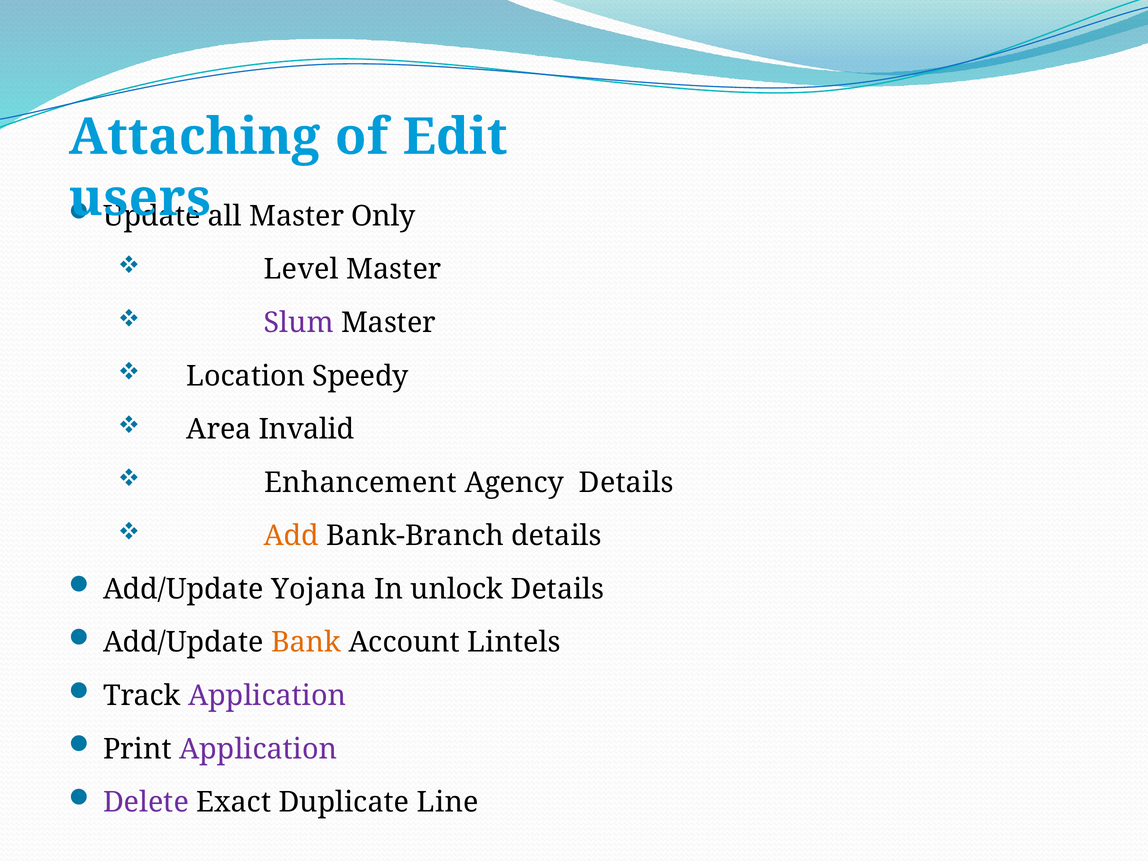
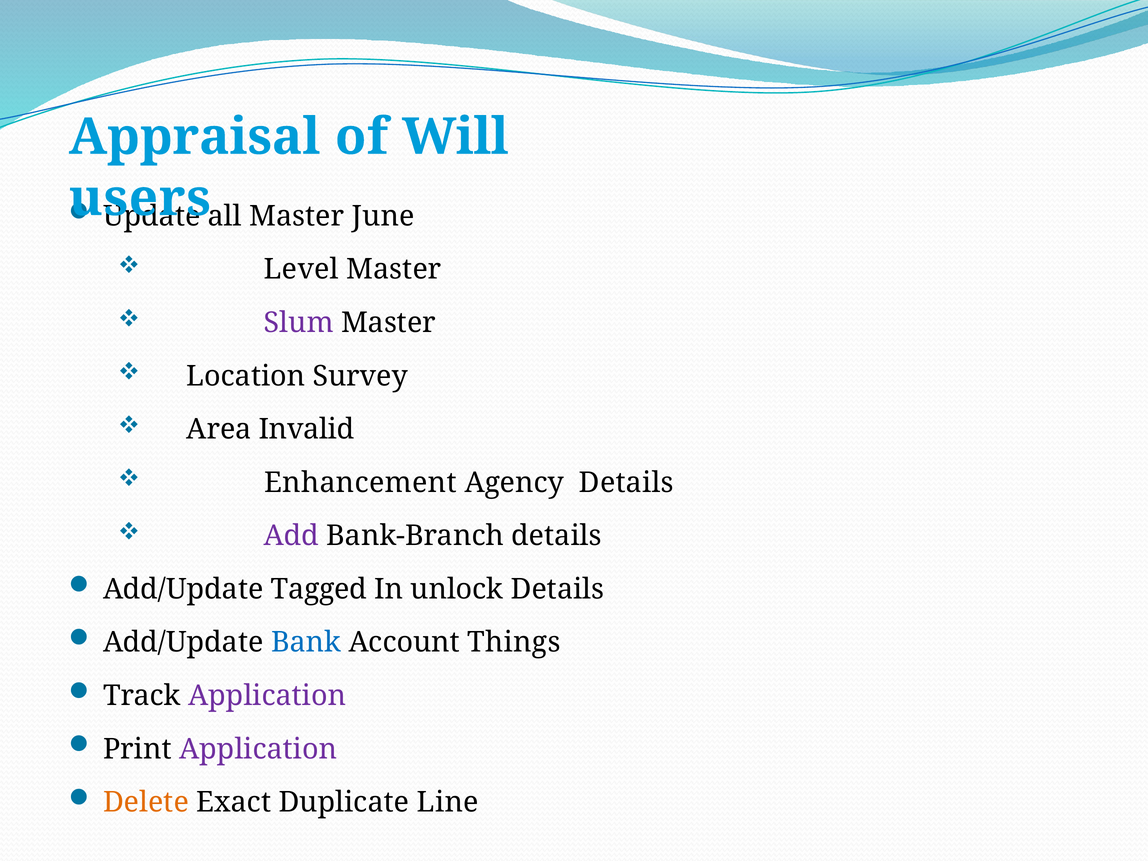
Attaching: Attaching -> Appraisal (194, 137)
Edit: Edit -> Will (455, 137)
Only: Only -> June (383, 216)
Speedy: Speedy -> Survey (360, 376)
Add colour: orange -> purple (291, 536)
Yojana: Yojana -> Tagged (319, 589)
Bank colour: orange -> blue (306, 642)
Lintels: Lintels -> Things (514, 642)
Delete colour: purple -> orange (146, 802)
